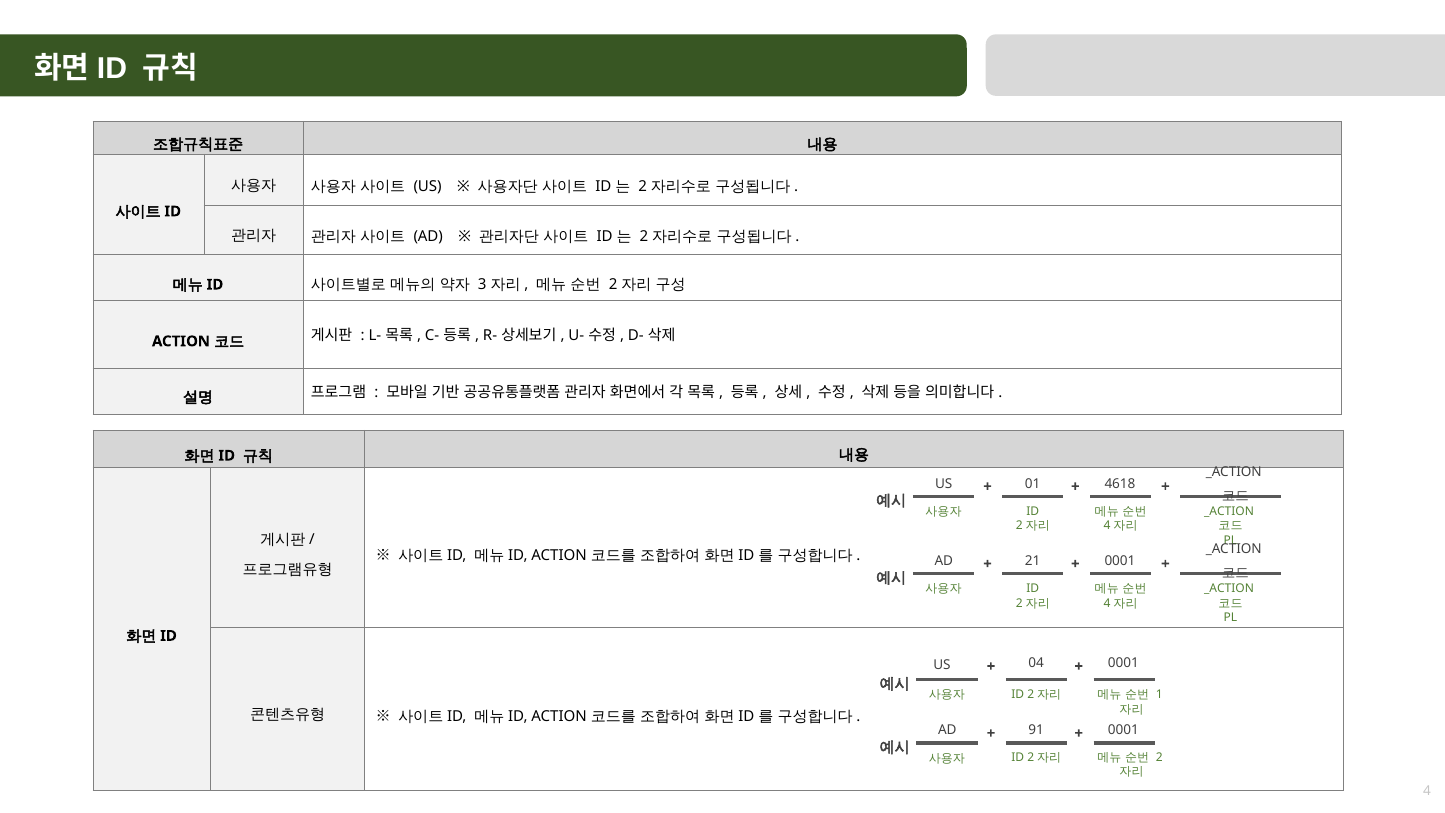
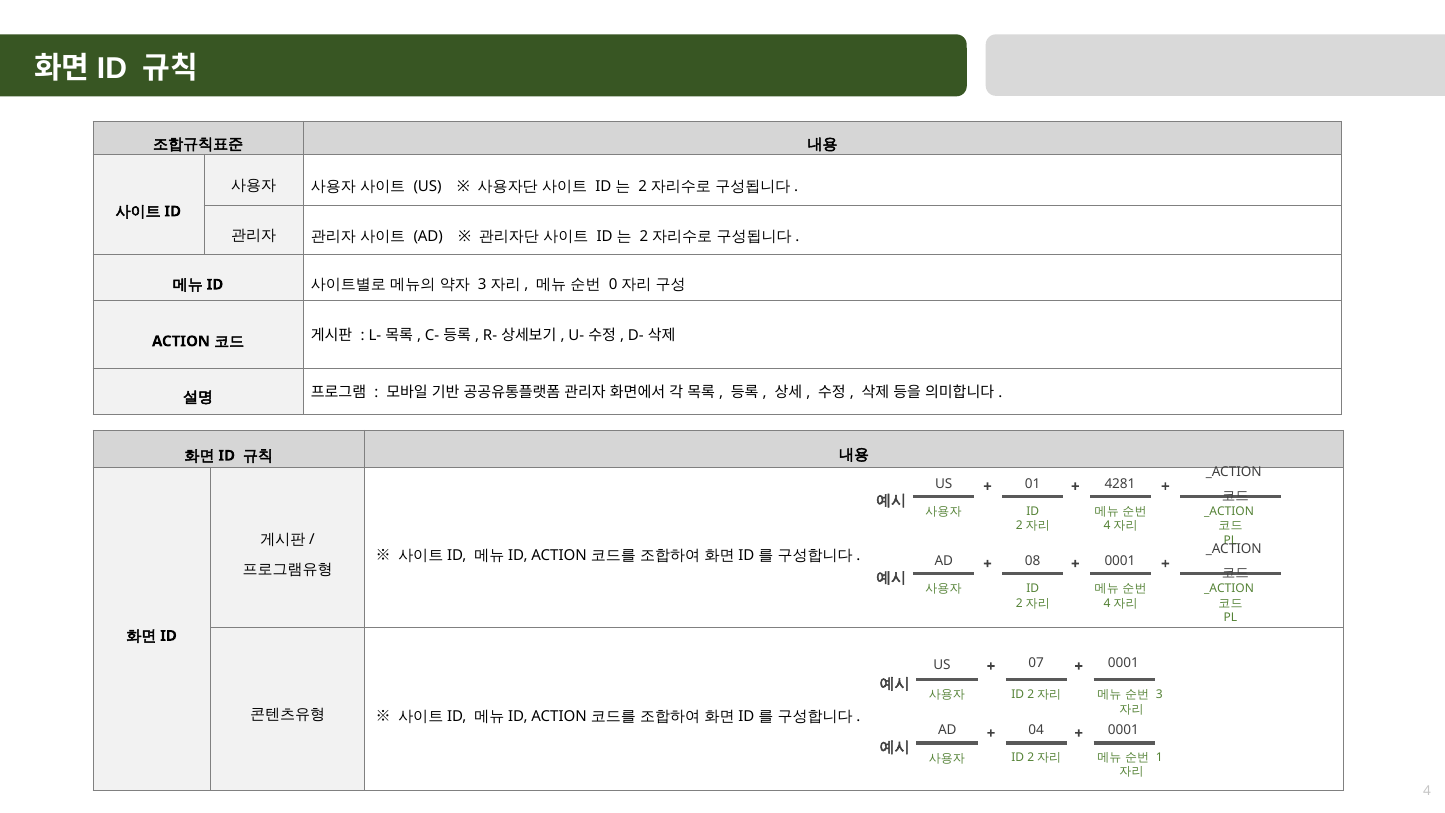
2: 2 -> 0 (613, 285)
4618: 4618 -> 4281 (1120, 484)
21: 21 -> 08 (1033, 561)
04: 04 -> 07 (1036, 663)
1: 1 -> 3 (1159, 695)
91: 91 -> 04 (1036, 730)
2: 2 -> 1 (1159, 757)
